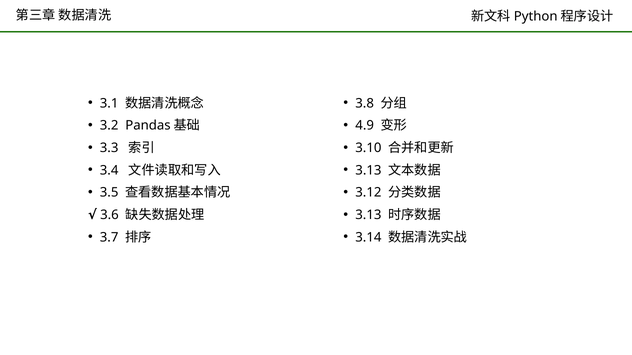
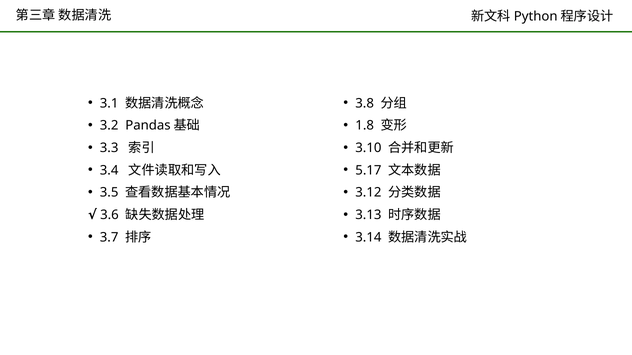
4.9: 4.9 -> 1.8 (365, 126)
3.13: 3.13 -> 5.17 (368, 171)
